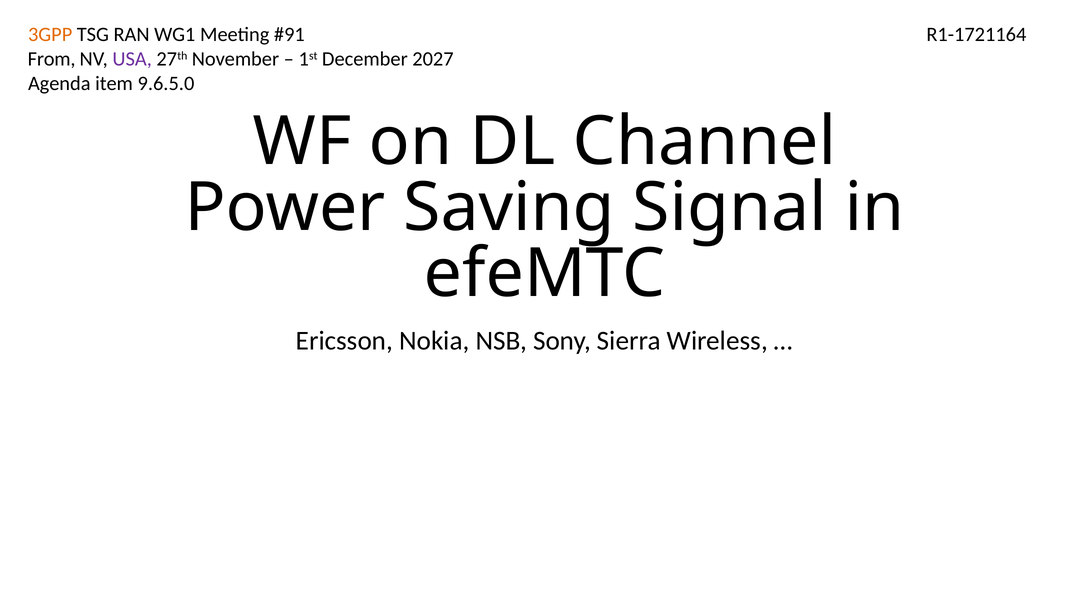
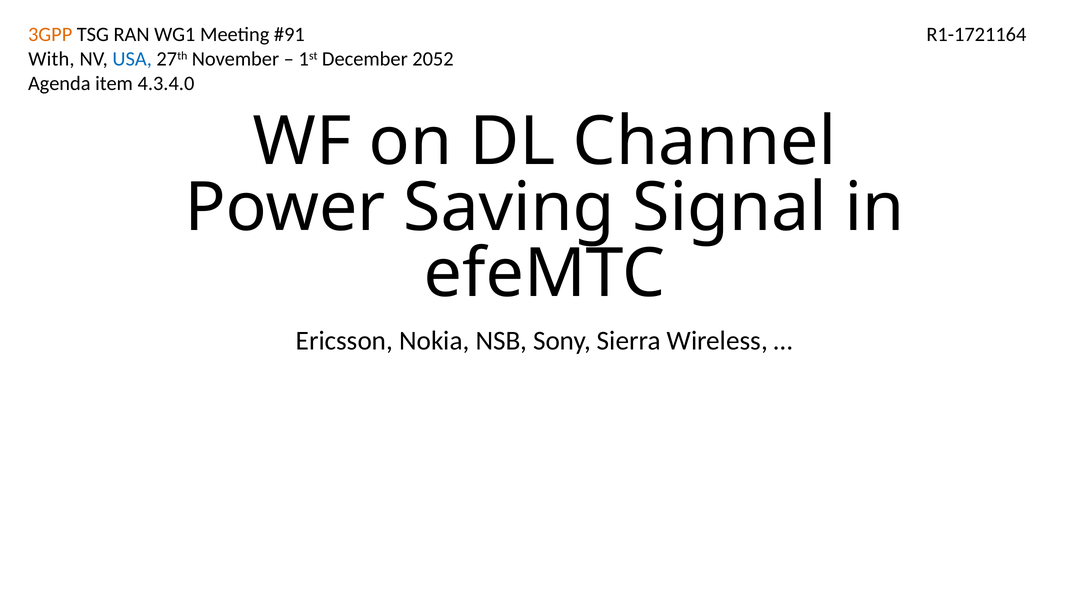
From: From -> With (51, 59)
USA colour: purple -> blue (132, 59)
2027: 2027 -> 2052 (433, 59)
9.6.5.0: 9.6.5.0 -> 4.3.4.0 (166, 83)
